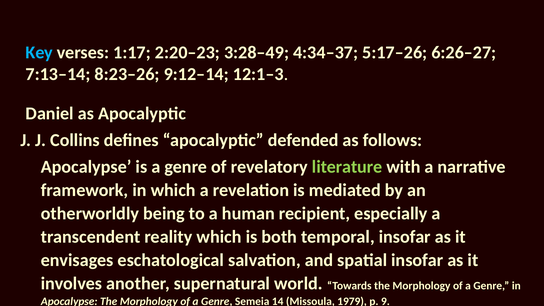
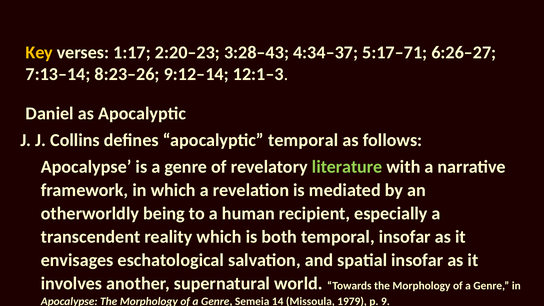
Key colour: light blue -> yellow (39, 52)
3:28–49: 3:28–49 -> 3:28–43 (257, 52)
5:17–26: 5:17–26 -> 5:17–71 (395, 52)
apocalyptic defended: defended -> temporal (303, 140)
